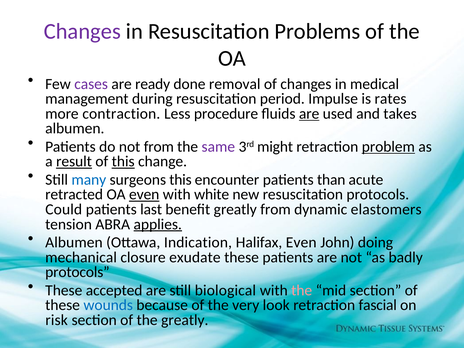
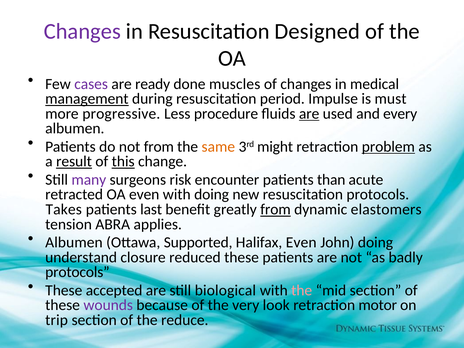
Problems: Problems -> Designed (317, 31)
removal: removal -> muscles (235, 84)
management underline: none -> present (87, 99)
rates: rates -> must (391, 99)
contraction: contraction -> progressive (121, 114)
takes: takes -> every (400, 114)
same colour: purple -> orange (218, 147)
many colour: blue -> purple (89, 180)
surgeons this: this -> risk (180, 180)
even underline: present -> none (144, 195)
with white: white -> doing (212, 195)
Could: Could -> Takes (64, 209)
from underline: none -> present (276, 209)
applies underline: present -> none (158, 224)
Indication: Indication -> Supported (198, 242)
mechanical: mechanical -> understand (81, 257)
exudate: exudate -> reduced (195, 257)
wounds colour: blue -> purple (108, 305)
fascial: fascial -> motor (378, 305)
risk: risk -> trip (57, 320)
the greatly: greatly -> reduce (185, 320)
